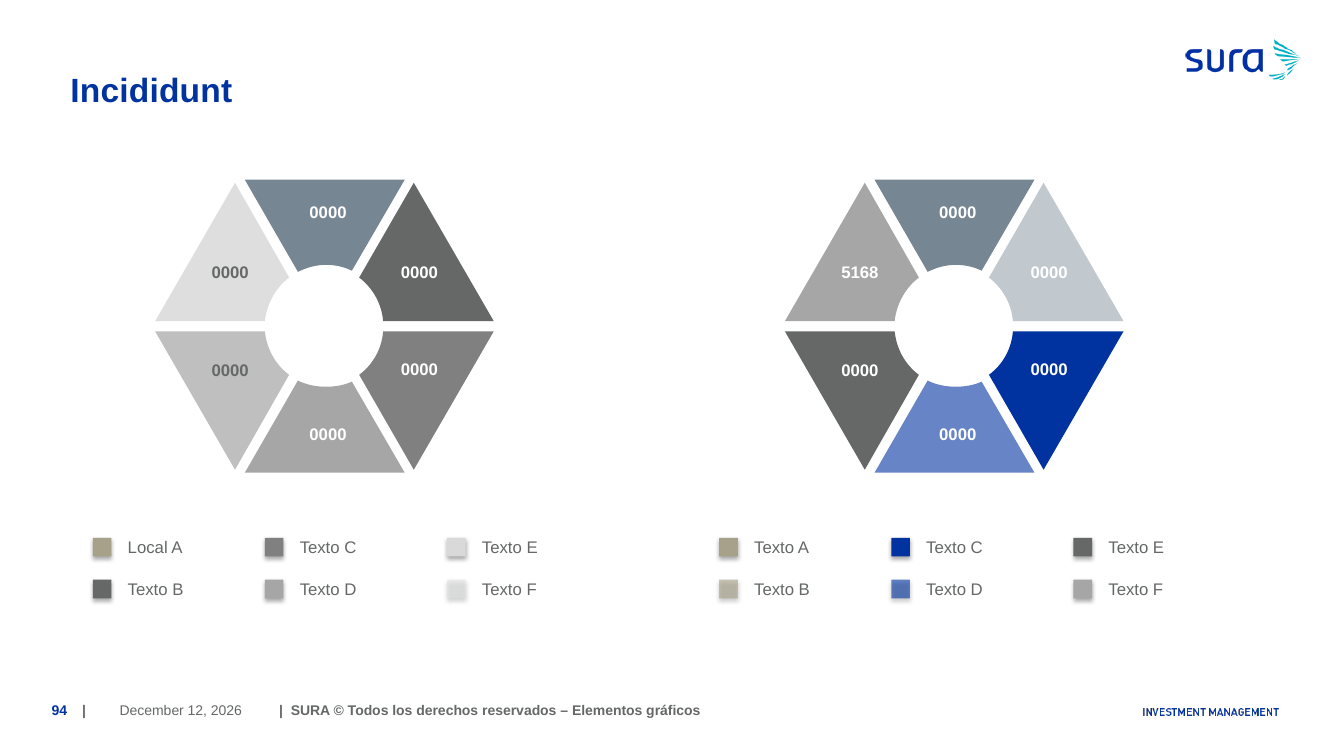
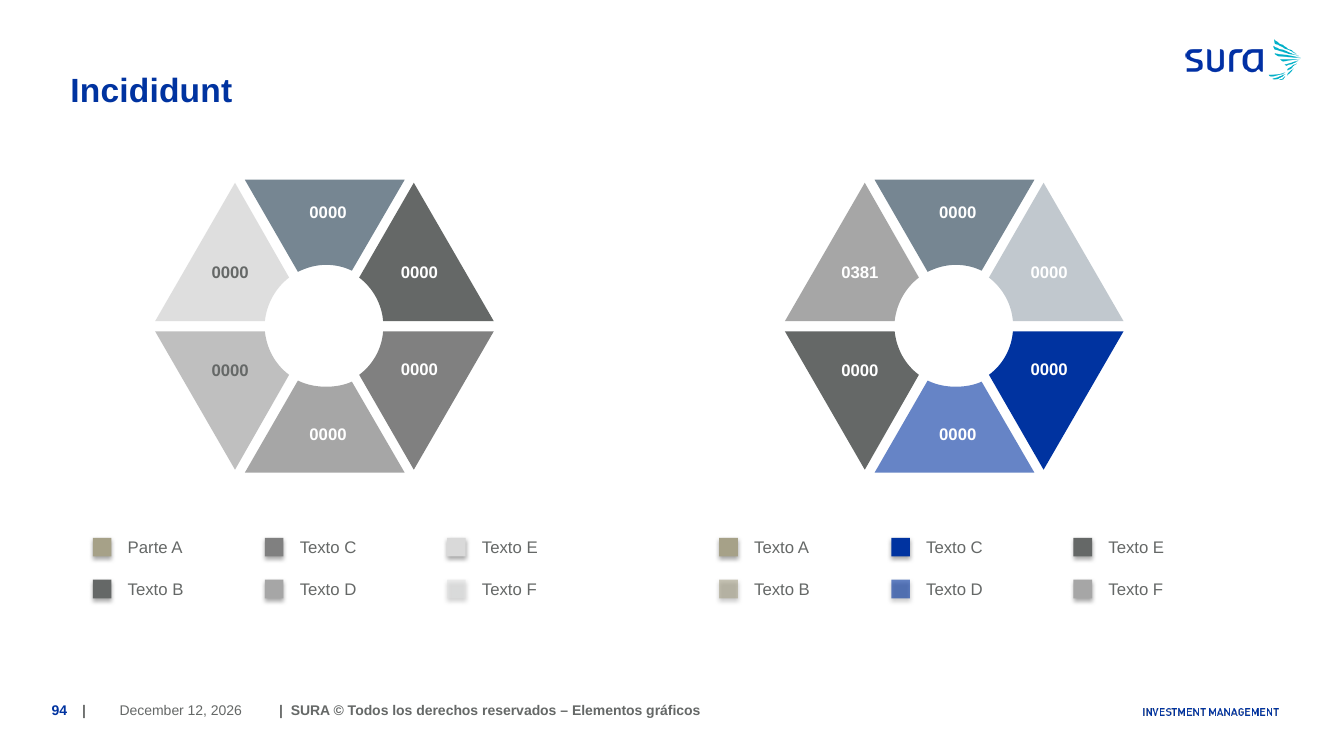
5168: 5168 -> 0381 (860, 273)
Local: Local -> Parte (148, 548)
